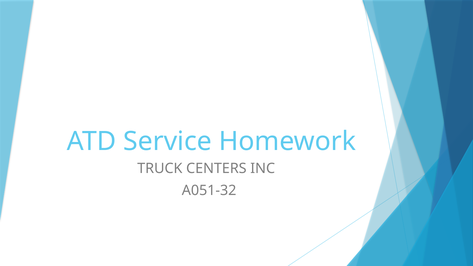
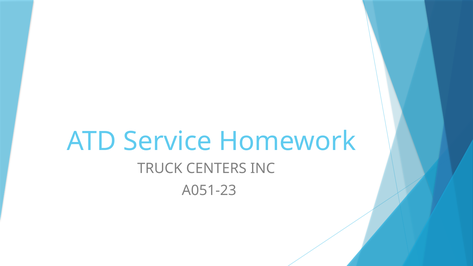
A051-32: A051-32 -> A051-23 (209, 191)
